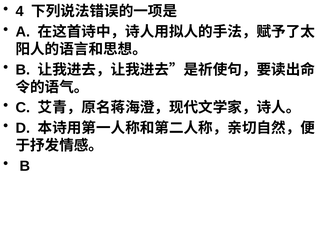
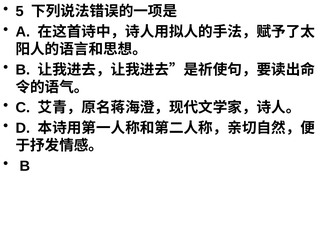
4: 4 -> 5 (20, 11)
